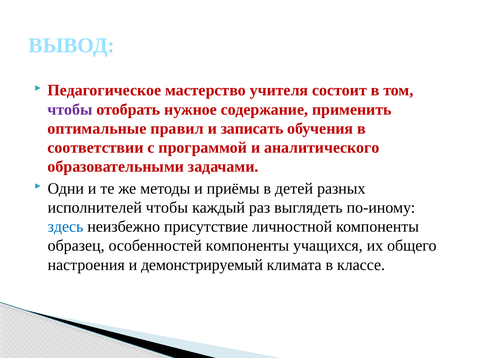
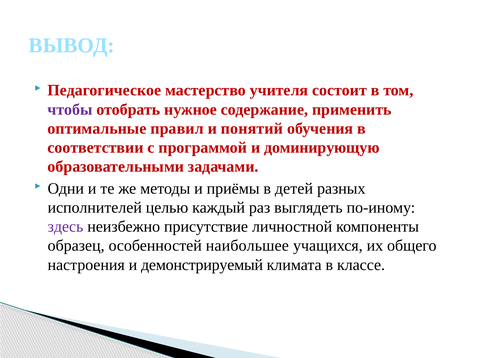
записать: записать -> понятий (252, 128)
аналитического: аналитического -> доминирующую (322, 148)
исполнителей чтобы: чтобы -> целью (167, 207)
здесь colour: blue -> purple (65, 226)
особенностей компоненты: компоненты -> наибольшее (247, 246)
